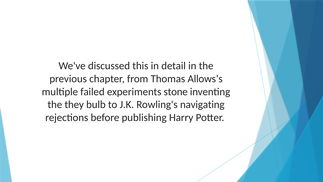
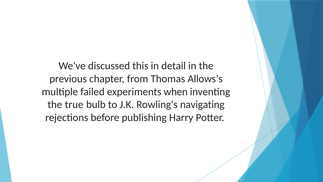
stone: stone -> when (176, 92)
they: they -> true (74, 105)
